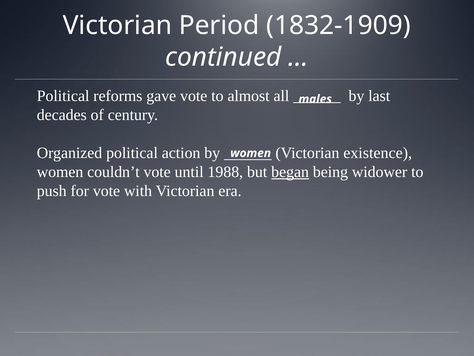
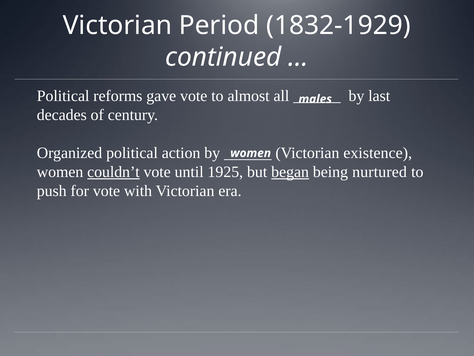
1832-1909: 1832-1909 -> 1832-1929 (338, 26)
couldn’t underline: none -> present (113, 172)
1988: 1988 -> 1925 (225, 172)
widower: widower -> nurtured (380, 172)
